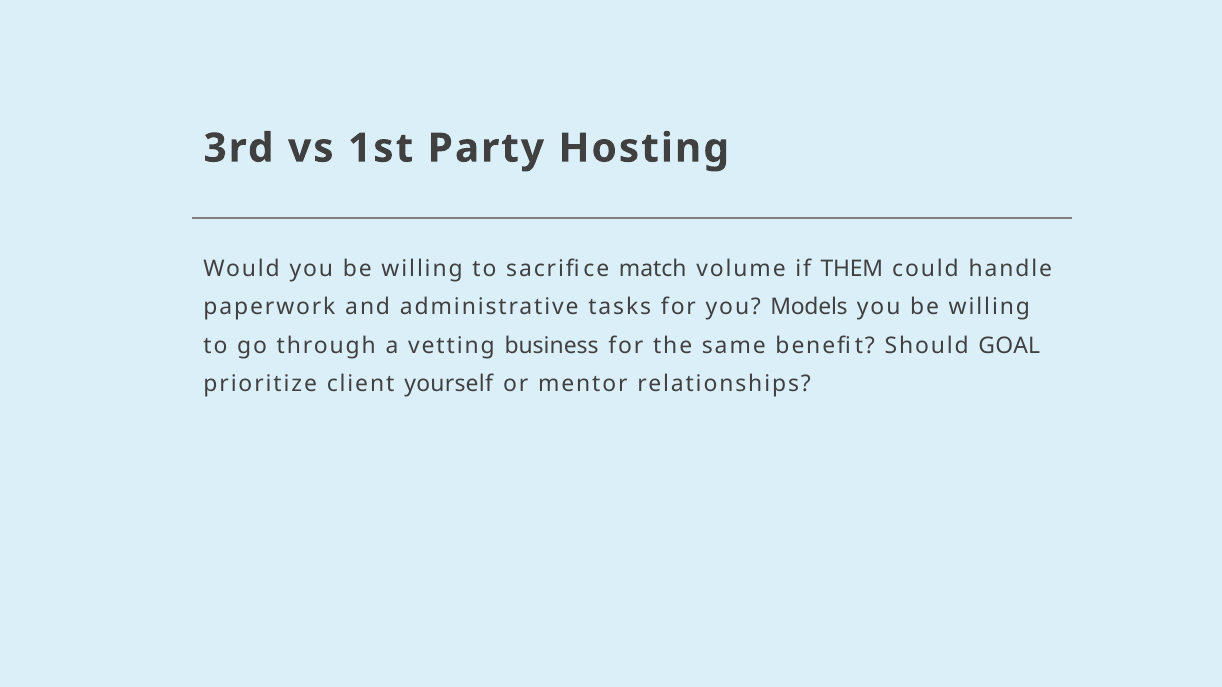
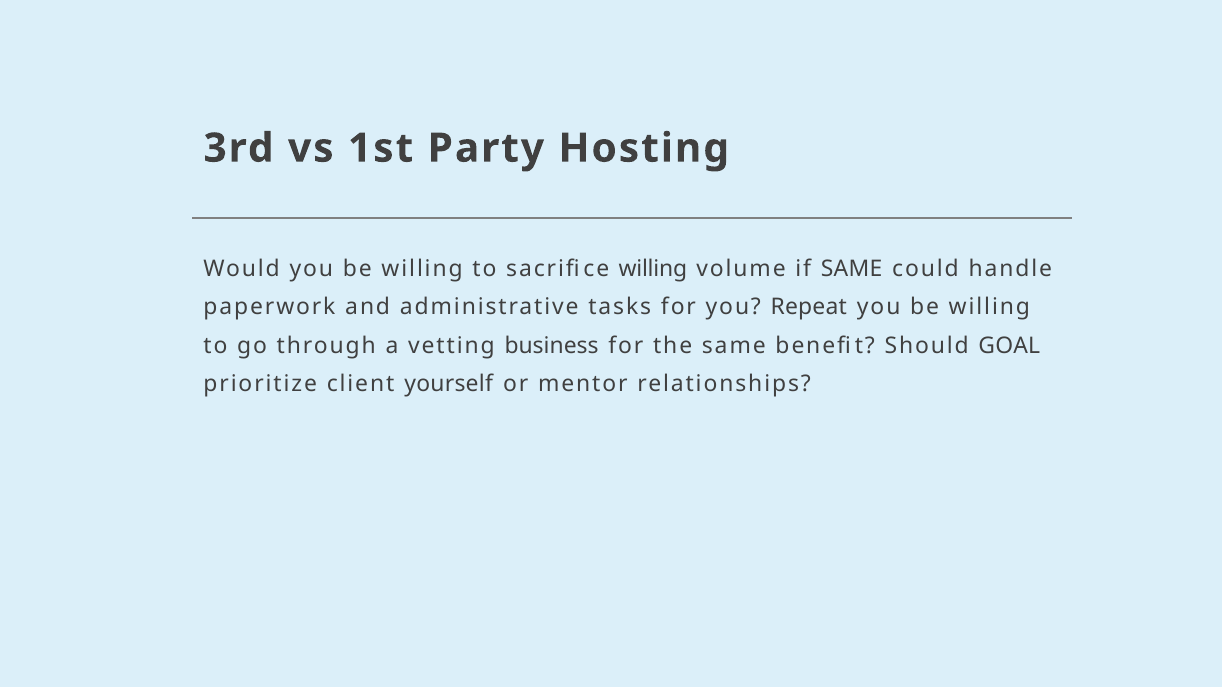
sacrifice match: match -> willing (653, 269)
if THEM: THEM -> SAME (852, 269)
Models: Models -> Repeat (809, 308)
